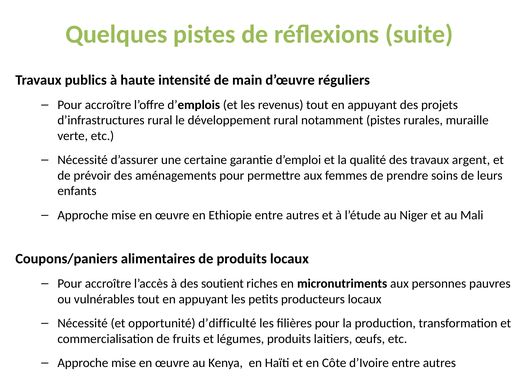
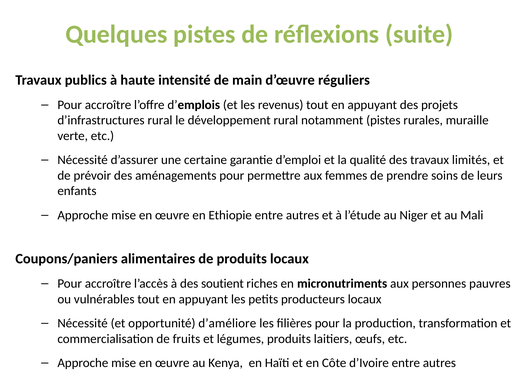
argent: argent -> limités (471, 160)
d’difficulté: d’difficulté -> d’améliore (227, 324)
